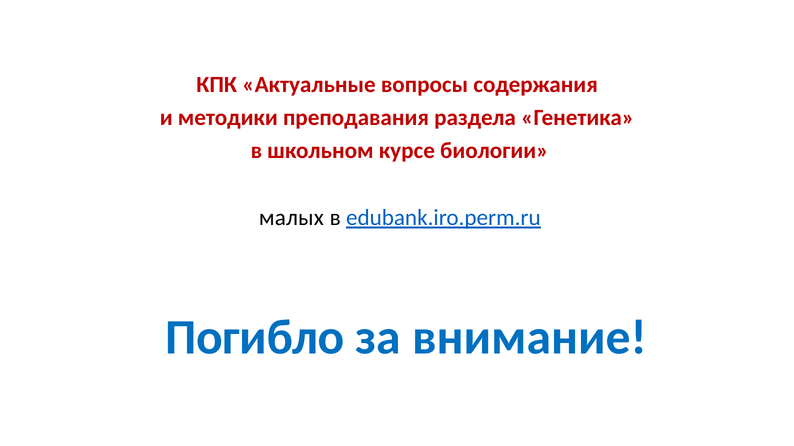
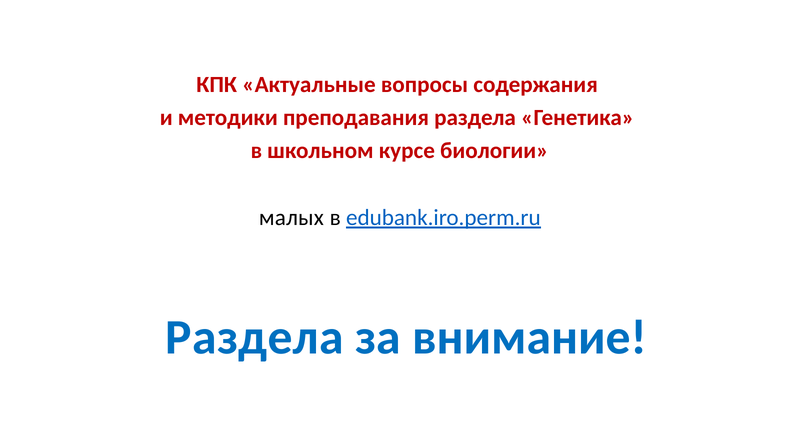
Погибло: Погибло -> Раздела (255, 338)
